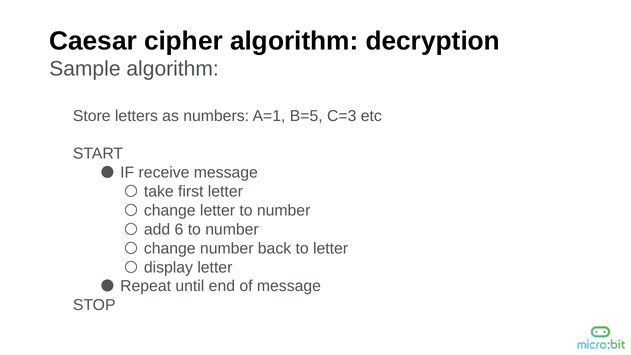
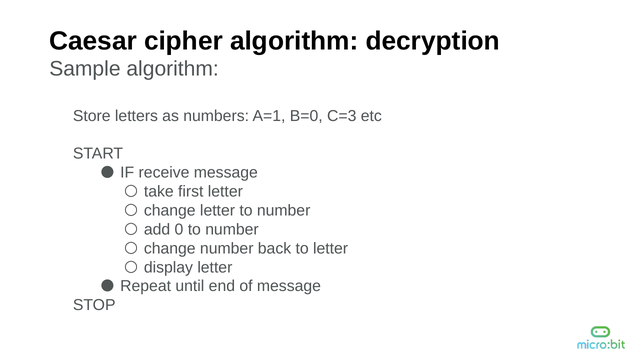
B=5: B=5 -> B=0 (306, 116)
6: 6 -> 0 (179, 229)
